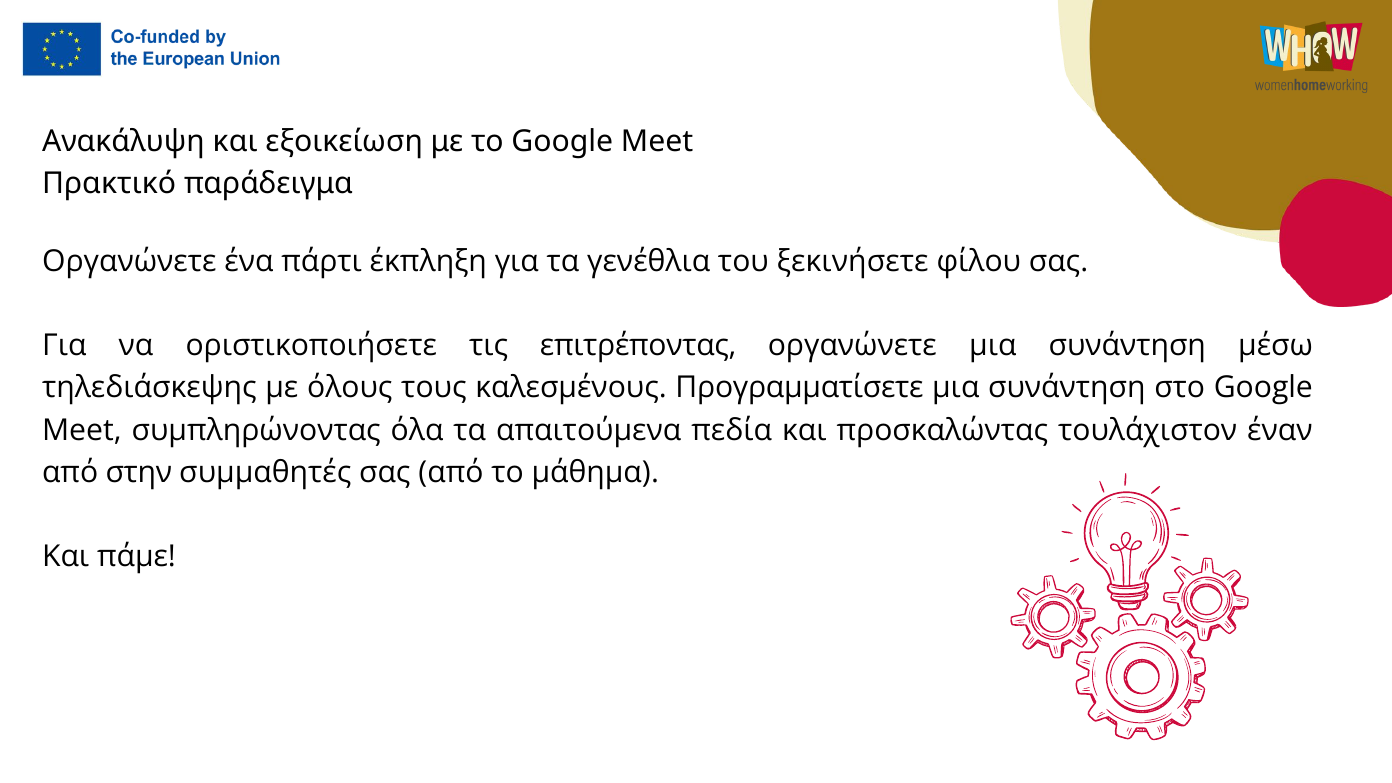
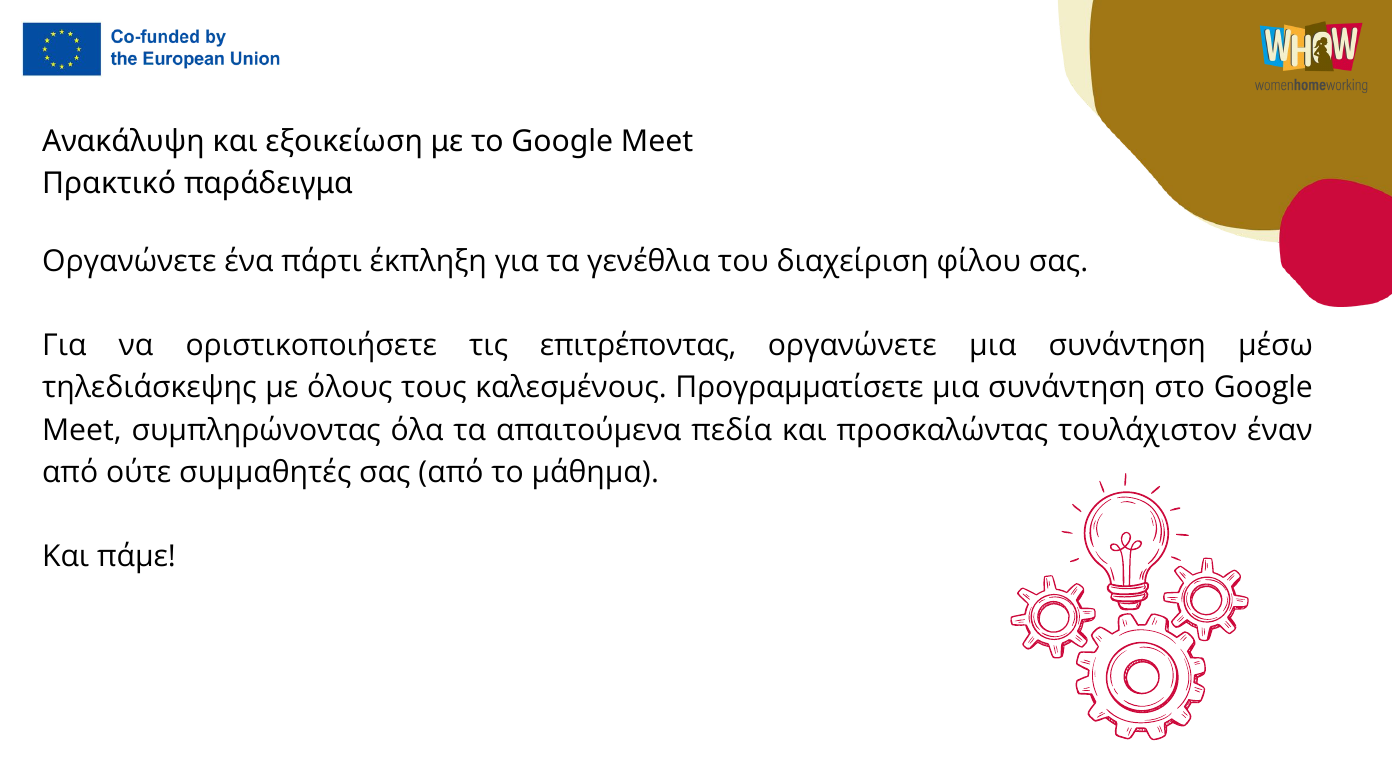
ξεκινήσετε: ξεκινήσετε -> διαχείριση (853, 261)
στην: στην -> ούτε (139, 472)
